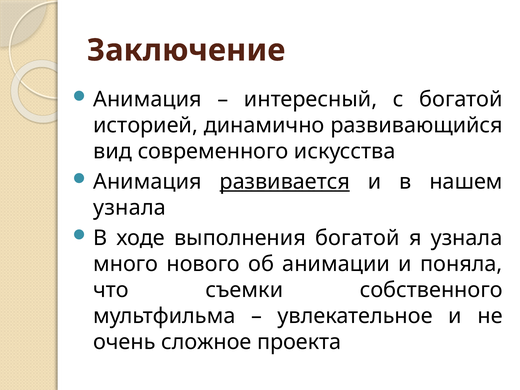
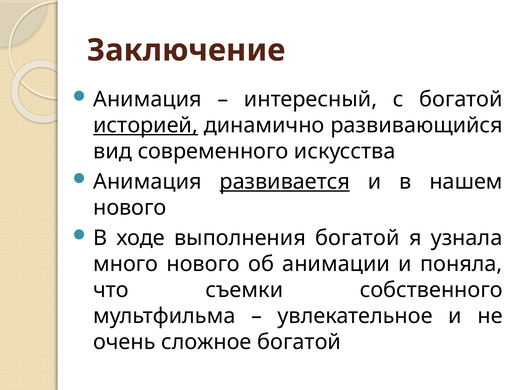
историей underline: none -> present (146, 125)
узнала: узнала -> нового (130, 208)
сложное проекта: проекта -> богатой (299, 342)
